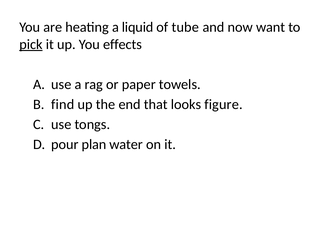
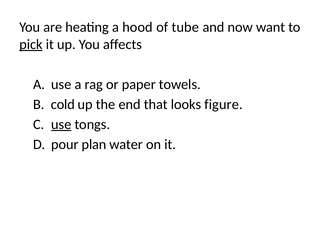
liquid: liquid -> hood (138, 27)
effects: effects -> affects (122, 44)
find: find -> cold (63, 104)
use underline: none -> present (61, 124)
